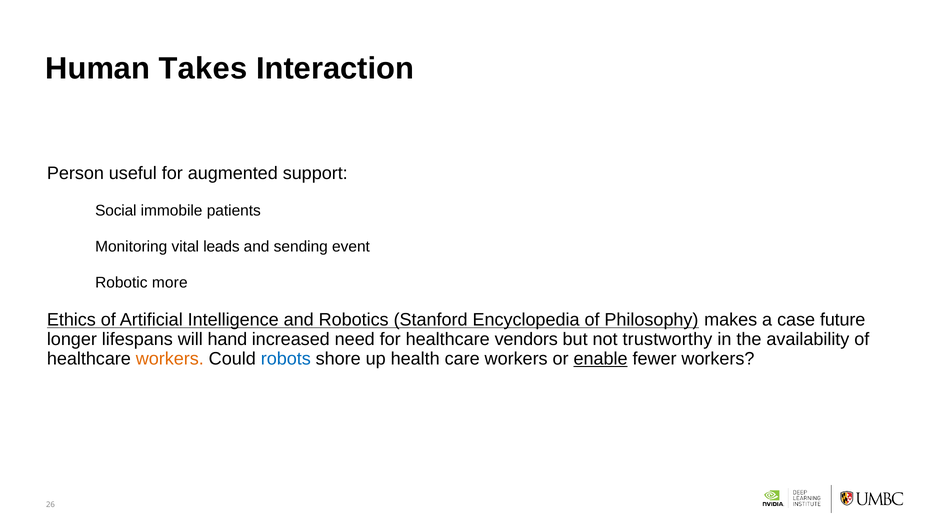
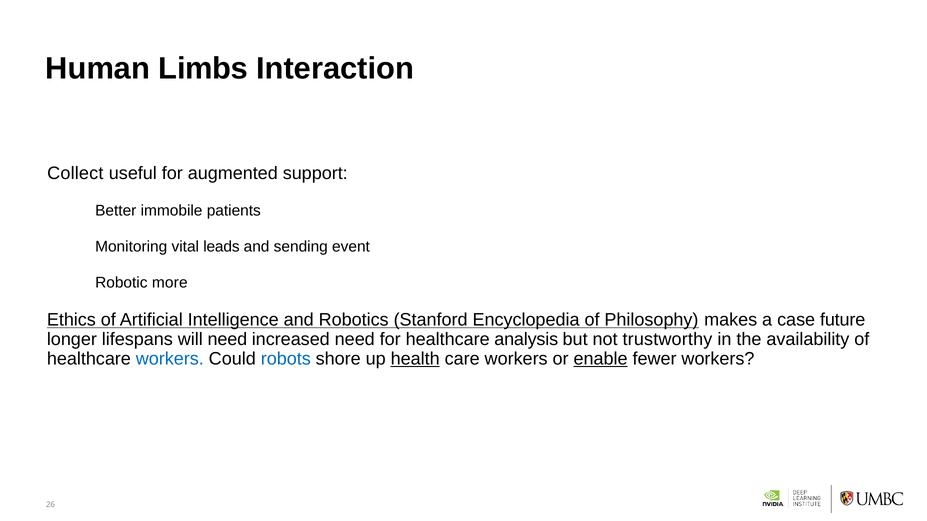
Takes: Takes -> Limbs (203, 69)
Person: Person -> Collect (75, 173)
Social: Social -> Better (116, 211)
will hand: hand -> need (227, 340)
vendors: vendors -> analysis (526, 340)
workers colour: orange -> blue (170, 359)
health underline: none -> present (415, 359)
